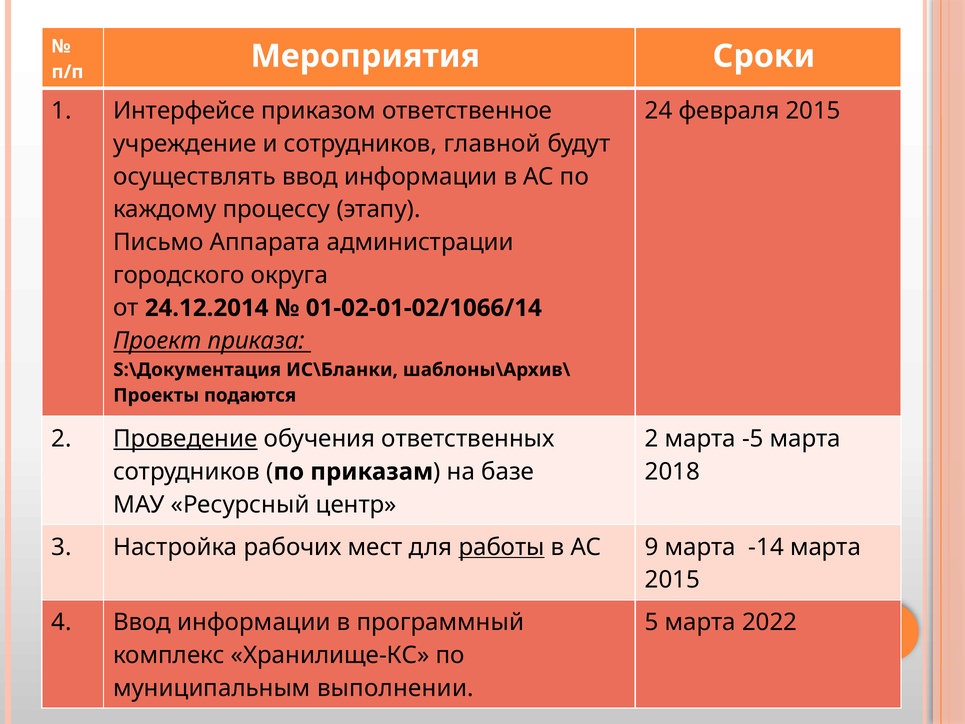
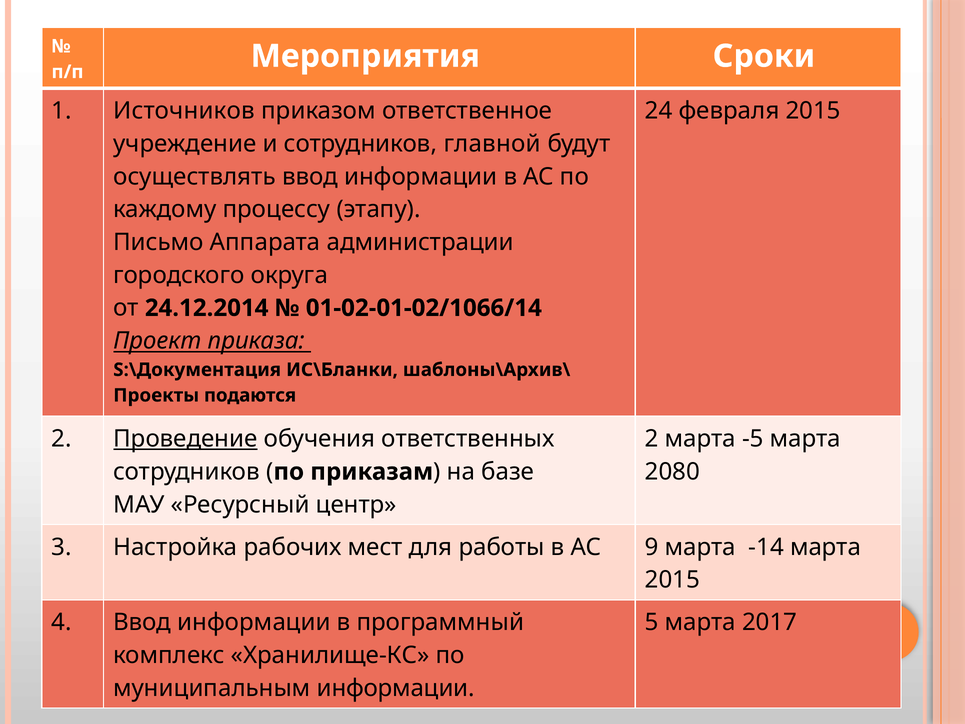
Интерфейсе: Интерфейсе -> Источников (184, 111)
2018: 2018 -> 2080 (672, 472)
работы underline: present -> none (502, 547)
2022: 2022 -> 2017 (770, 622)
муниципальным выполнении: выполнении -> информации (396, 688)
